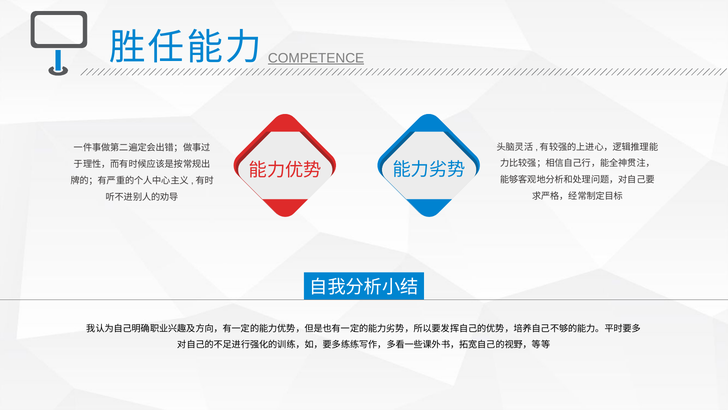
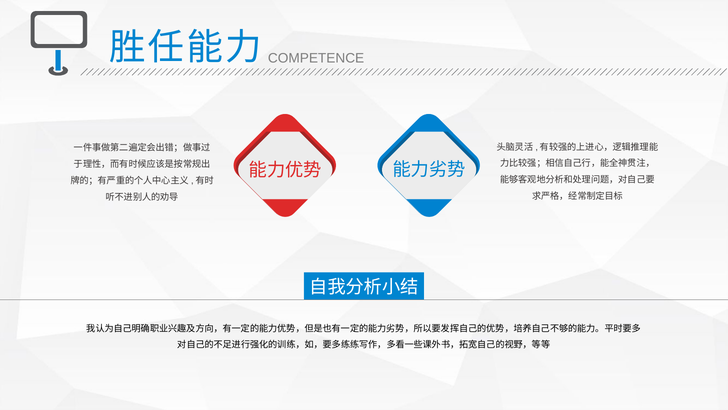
COMPETENCE underline: present -> none (316, 58)
